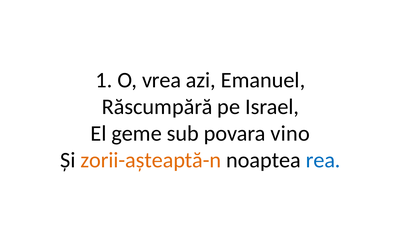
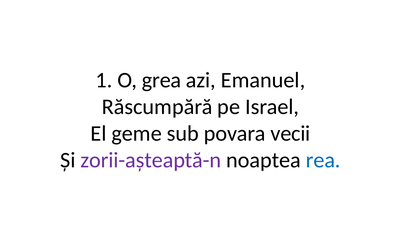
vrea: vrea -> grea (162, 80)
vino: vino -> vecii (290, 134)
zorii-așteaptă-n colour: orange -> purple (151, 160)
